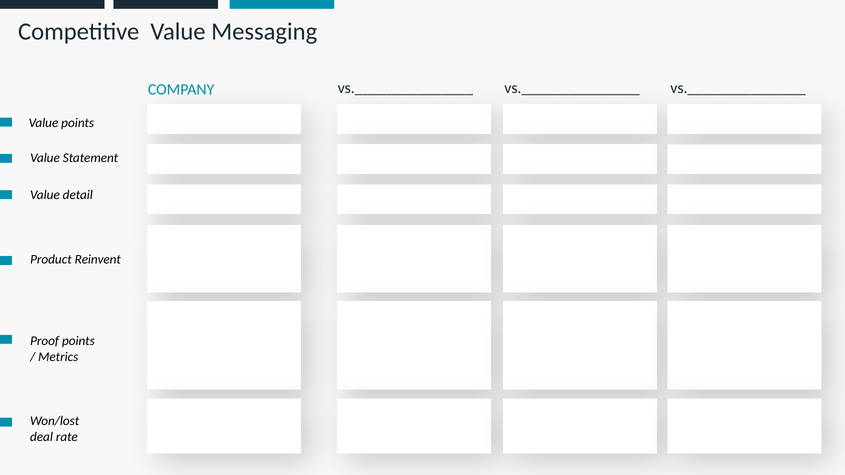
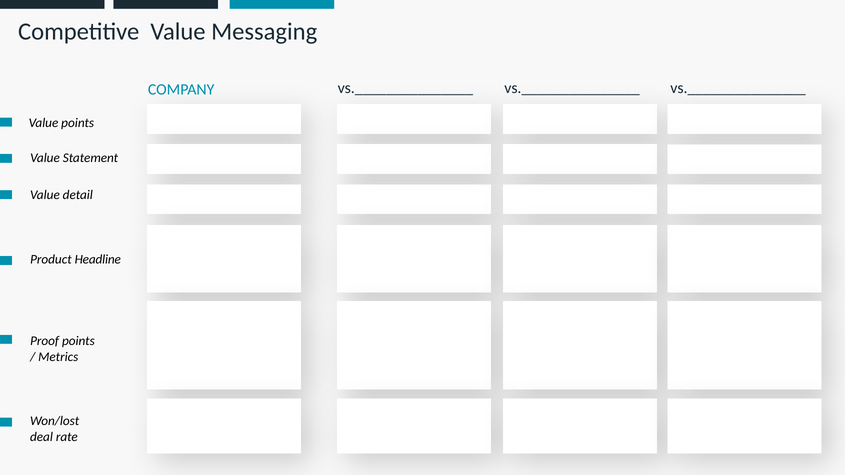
Reinvent: Reinvent -> Headline (98, 259)
